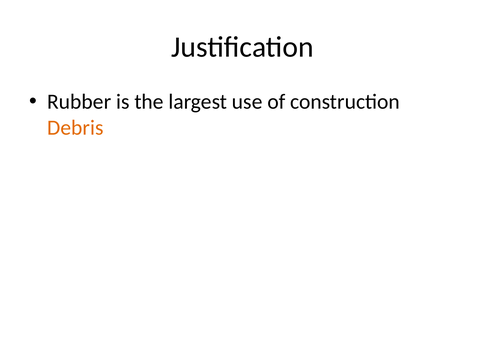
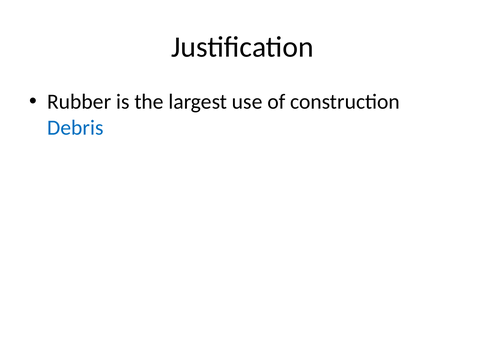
Debris colour: orange -> blue (75, 128)
